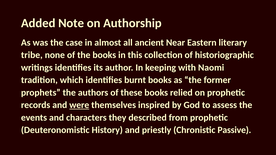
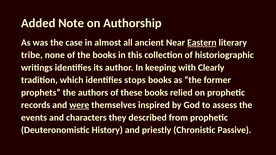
Eastern underline: none -> present (202, 43)
Naomi: Naomi -> Clearly (211, 68)
burnt: burnt -> stops (135, 80)
